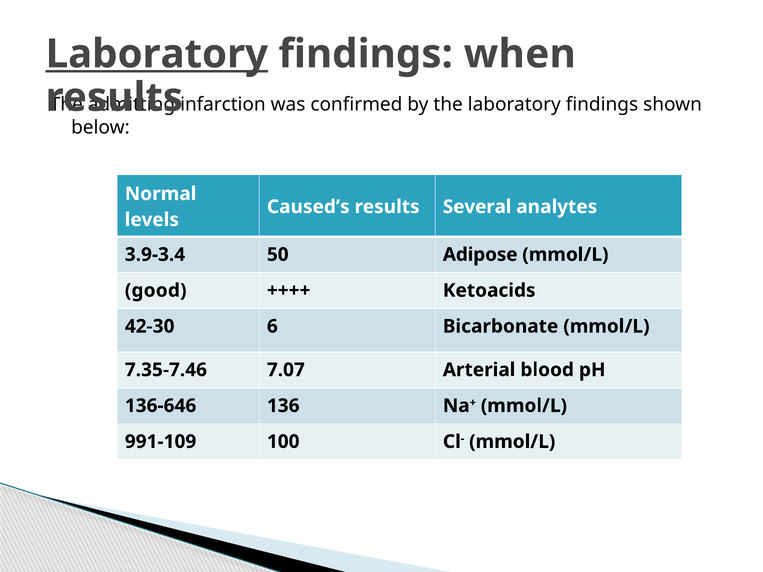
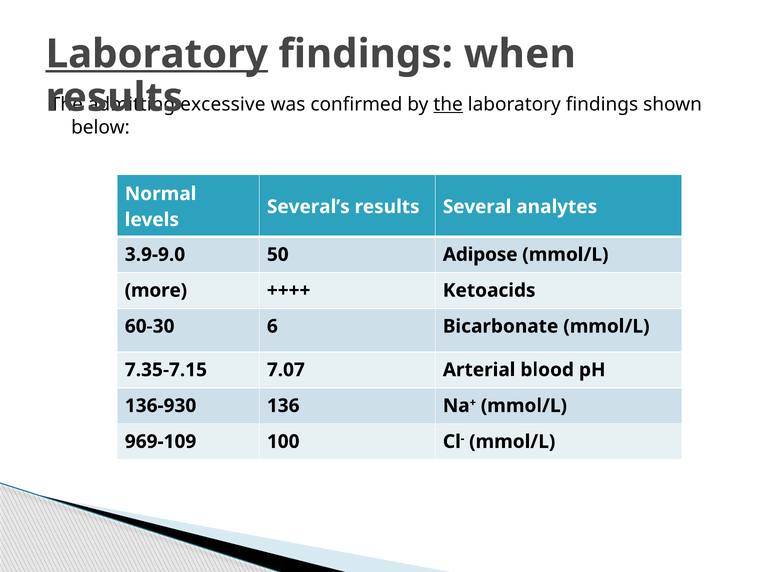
infarction: infarction -> excessive (223, 104)
the underline: none -> present (448, 104)
Caused’s: Caused’s -> Several’s (308, 207)
3.9-3.4: 3.9-3.4 -> 3.9-9.0 (155, 255)
good: good -> more (156, 291)
42-30: 42-30 -> 60-30 (150, 326)
7.35-7.46: 7.35-7.46 -> 7.35-7.15 (166, 370)
136-646: 136-646 -> 136-930 (161, 406)
991-109: 991-109 -> 969-109 (161, 442)
